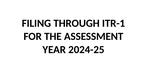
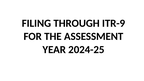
ITR-1: ITR-1 -> ITR-9 (114, 23)
